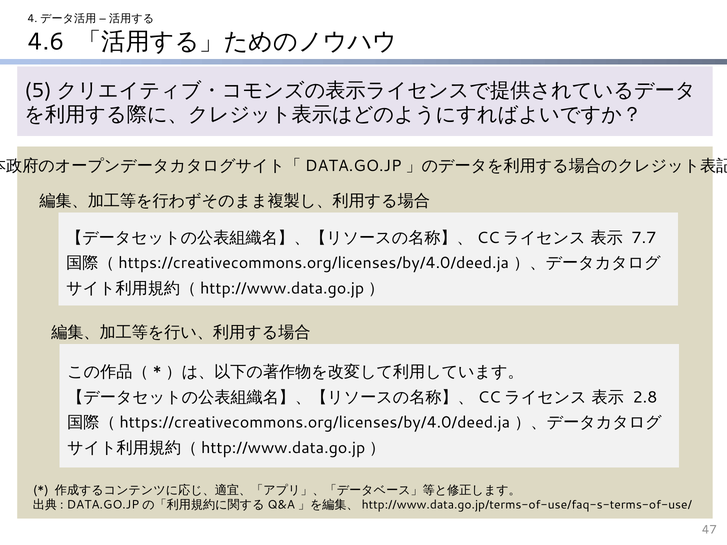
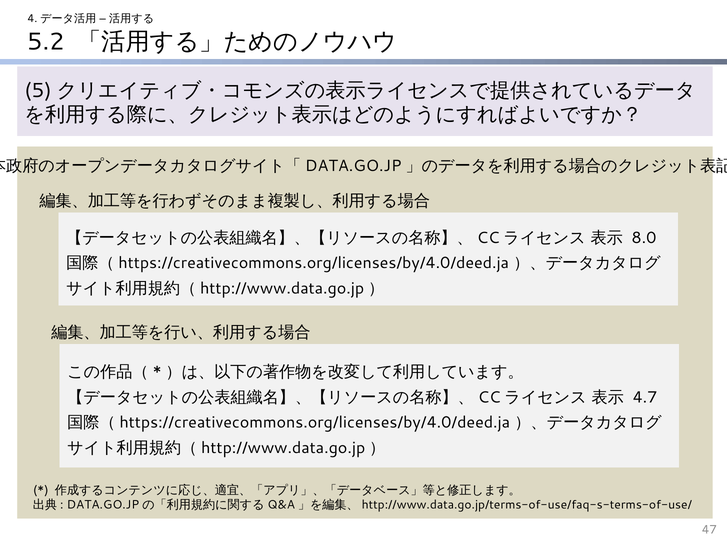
4.6: 4.6 -> 5.2 (46, 42)
7.7: 7.7 -> 8.0 (644, 238)
2.8: 2.8 -> 4.7 (645, 397)
